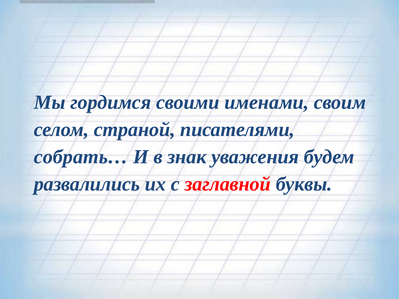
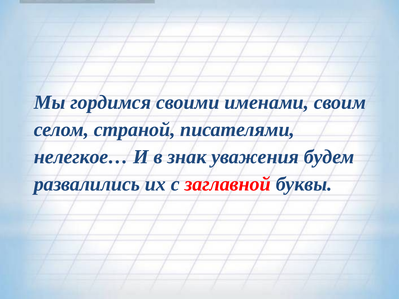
собрать…: собрать… -> нелегкое… (81, 157)
